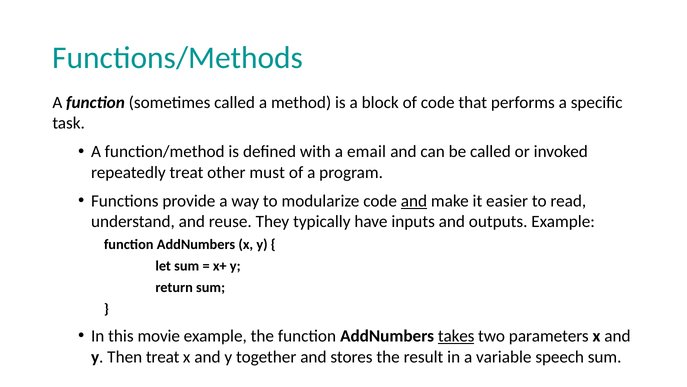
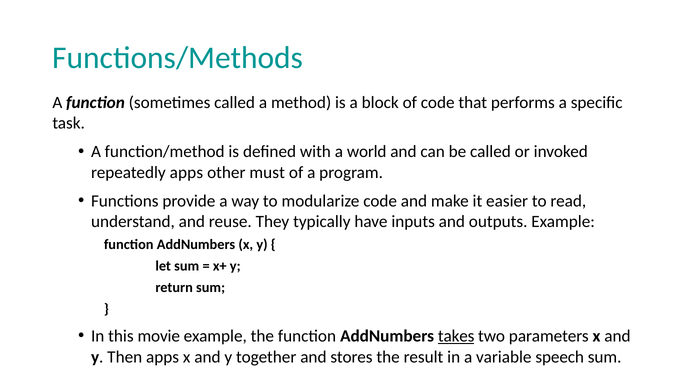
email: email -> world (367, 152)
repeatedly treat: treat -> apps (186, 172)
and underline: present -> none (414, 201)
Then treat: treat -> apps (163, 356)
